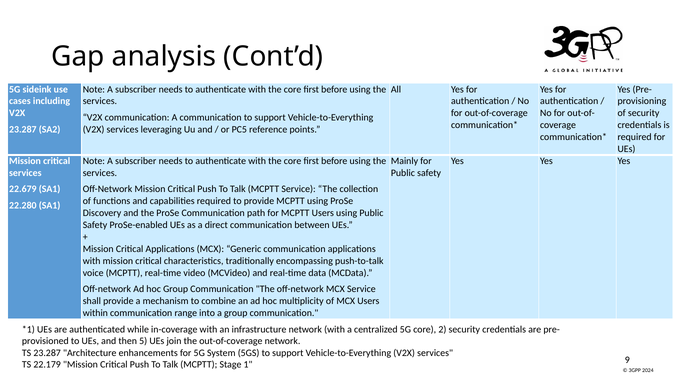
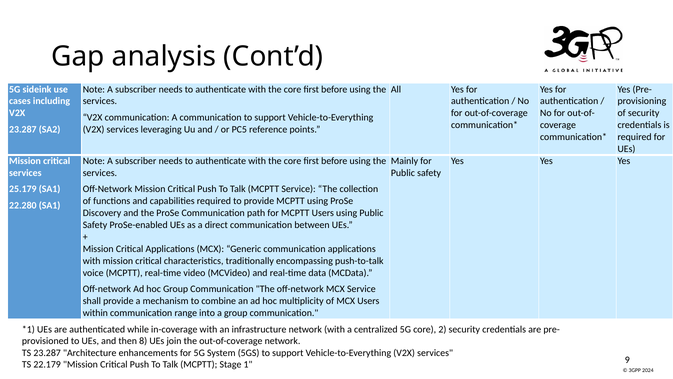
22.679: 22.679 -> 25.179 (23, 189)
5: 5 -> 8 (143, 341)
